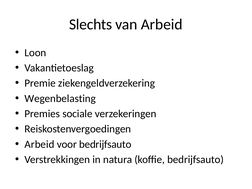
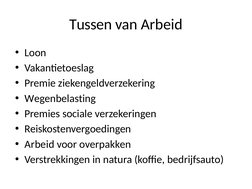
Slechts: Slechts -> Tussen (91, 24)
voor bedrijfsauto: bedrijfsauto -> overpakken (105, 144)
